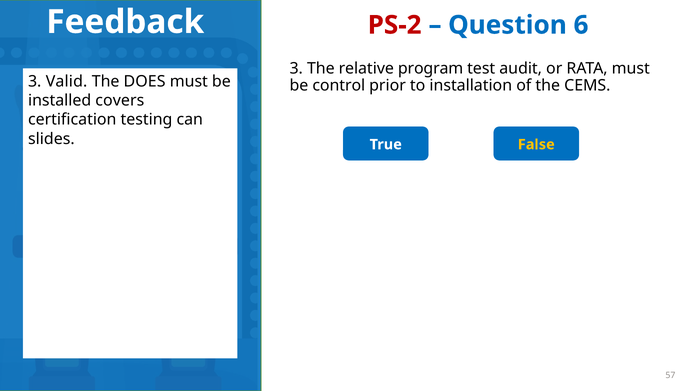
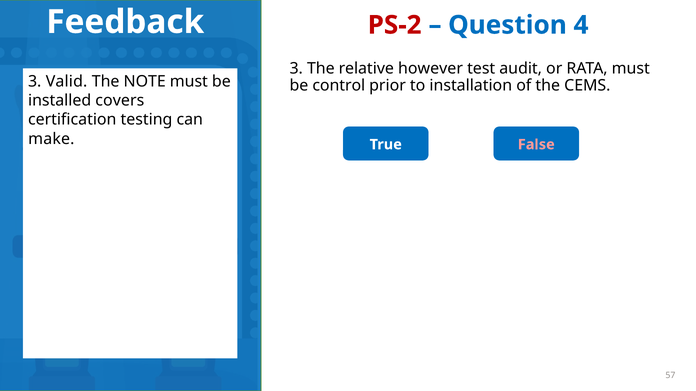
6: 6 -> 4 (581, 25)
program: program -> however (430, 68)
DOES: DOES -> NOTE (145, 82)
slides: slides -> make (51, 139)
False colour: yellow -> pink (536, 145)
